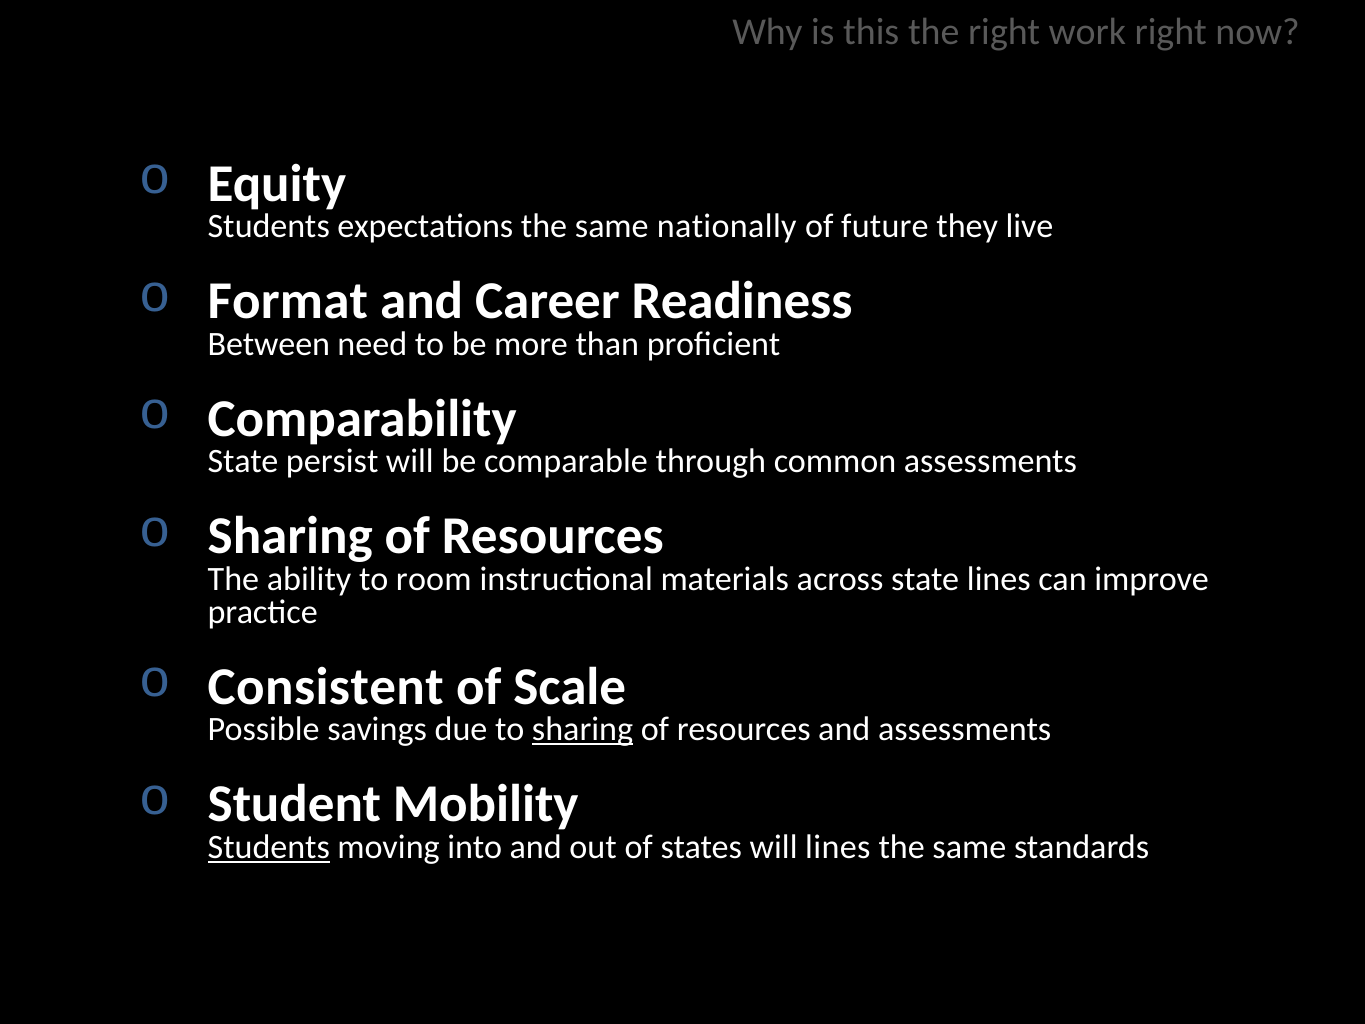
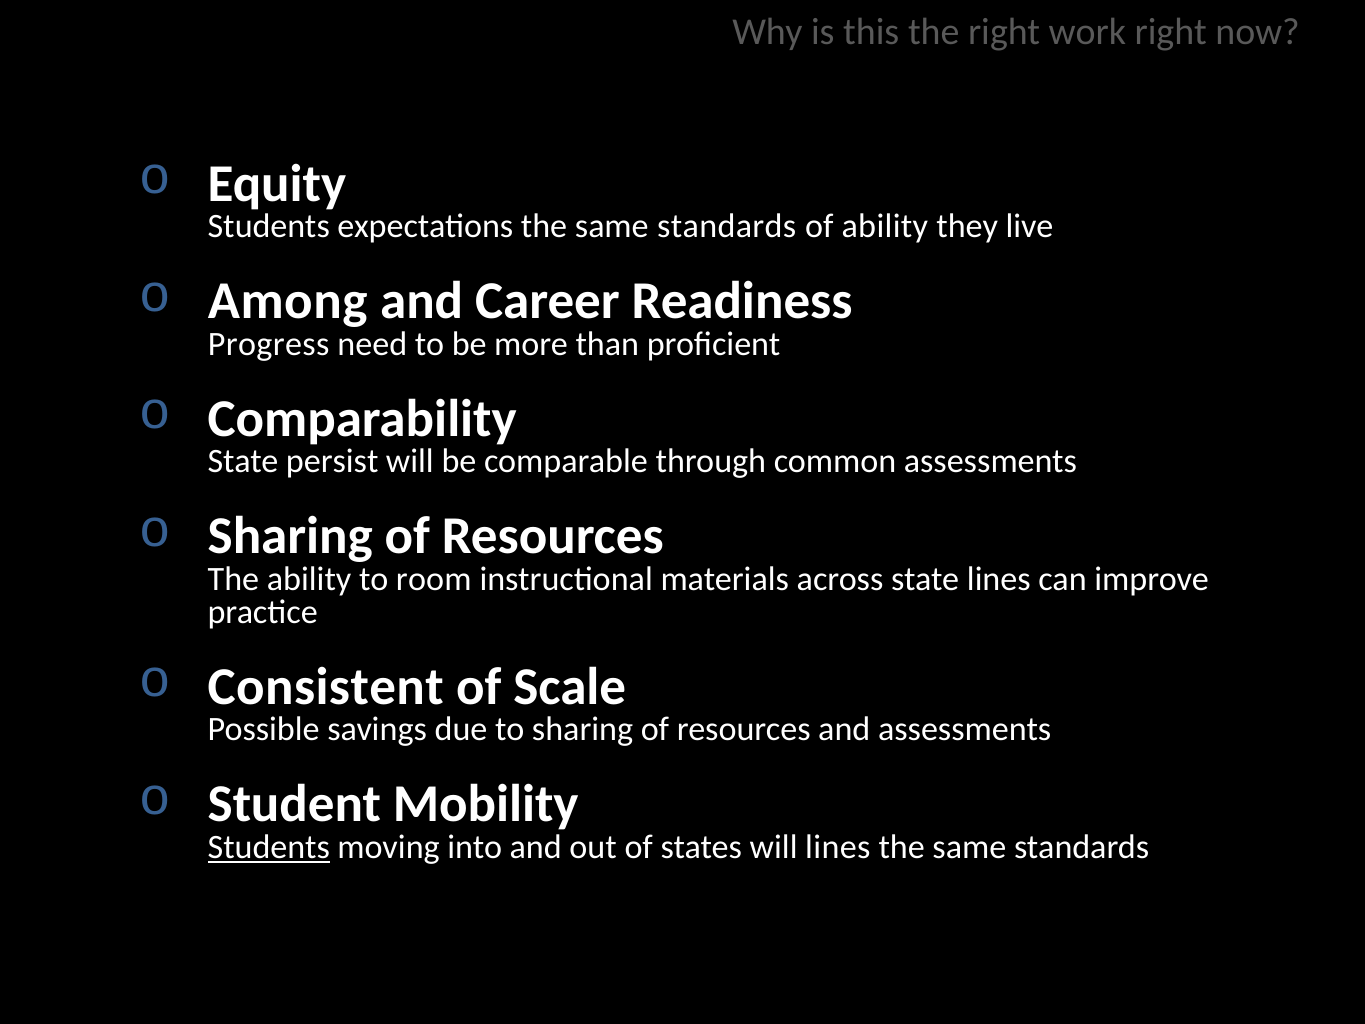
expectations the same nationally: nationally -> standards (727, 227)
of future: future -> ability (885, 227)
Format: Format -> Among (288, 301)
Between: Between -> Progress (269, 344)
sharing underline: present -> none (583, 729)
